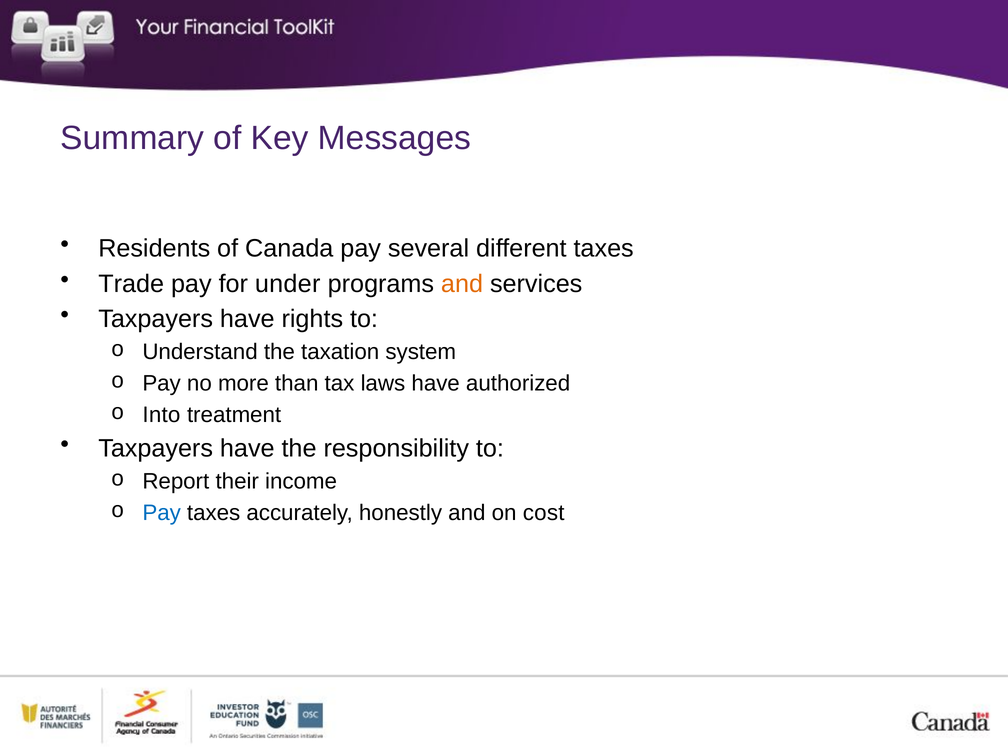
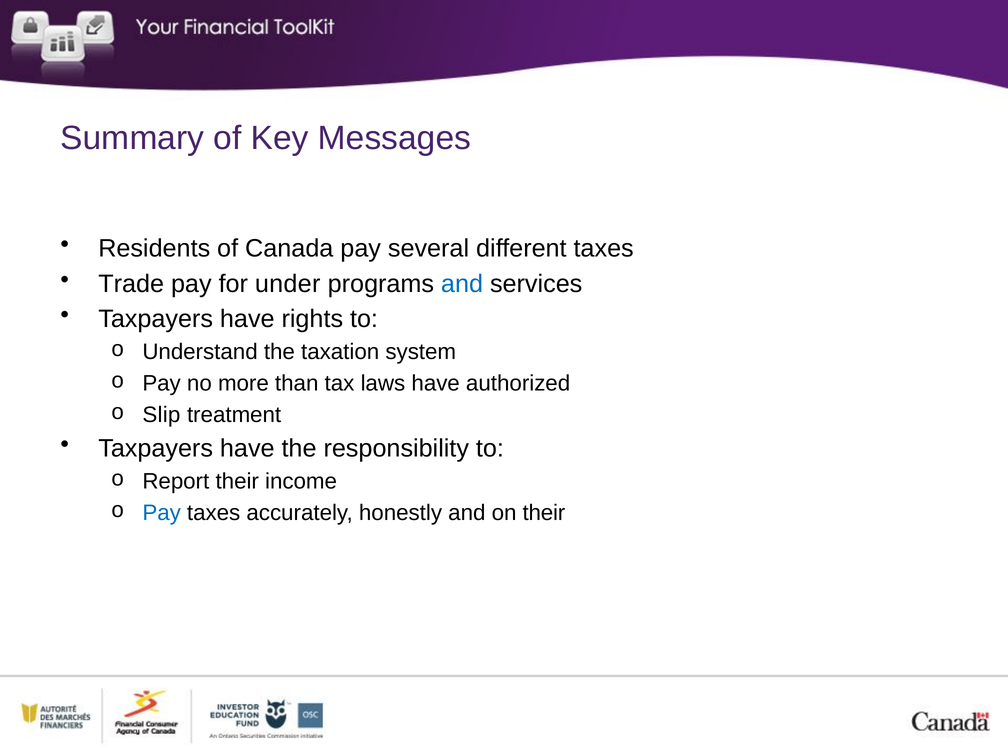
and colour: orange -> blue (462, 284)
Into: Into -> Slip (161, 415)
on cost: cost -> their (544, 513)
